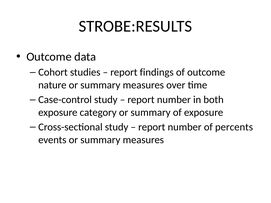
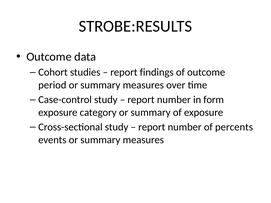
nature: nature -> period (52, 85)
both: both -> form (214, 100)
